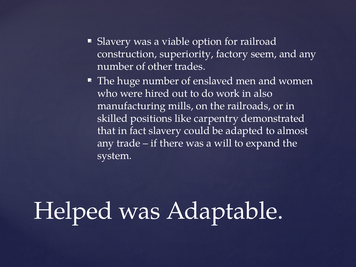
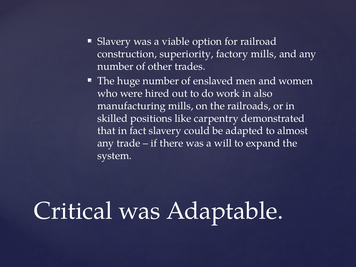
factory seem: seem -> mills (264, 54)
Helped: Helped -> Critical (73, 211)
